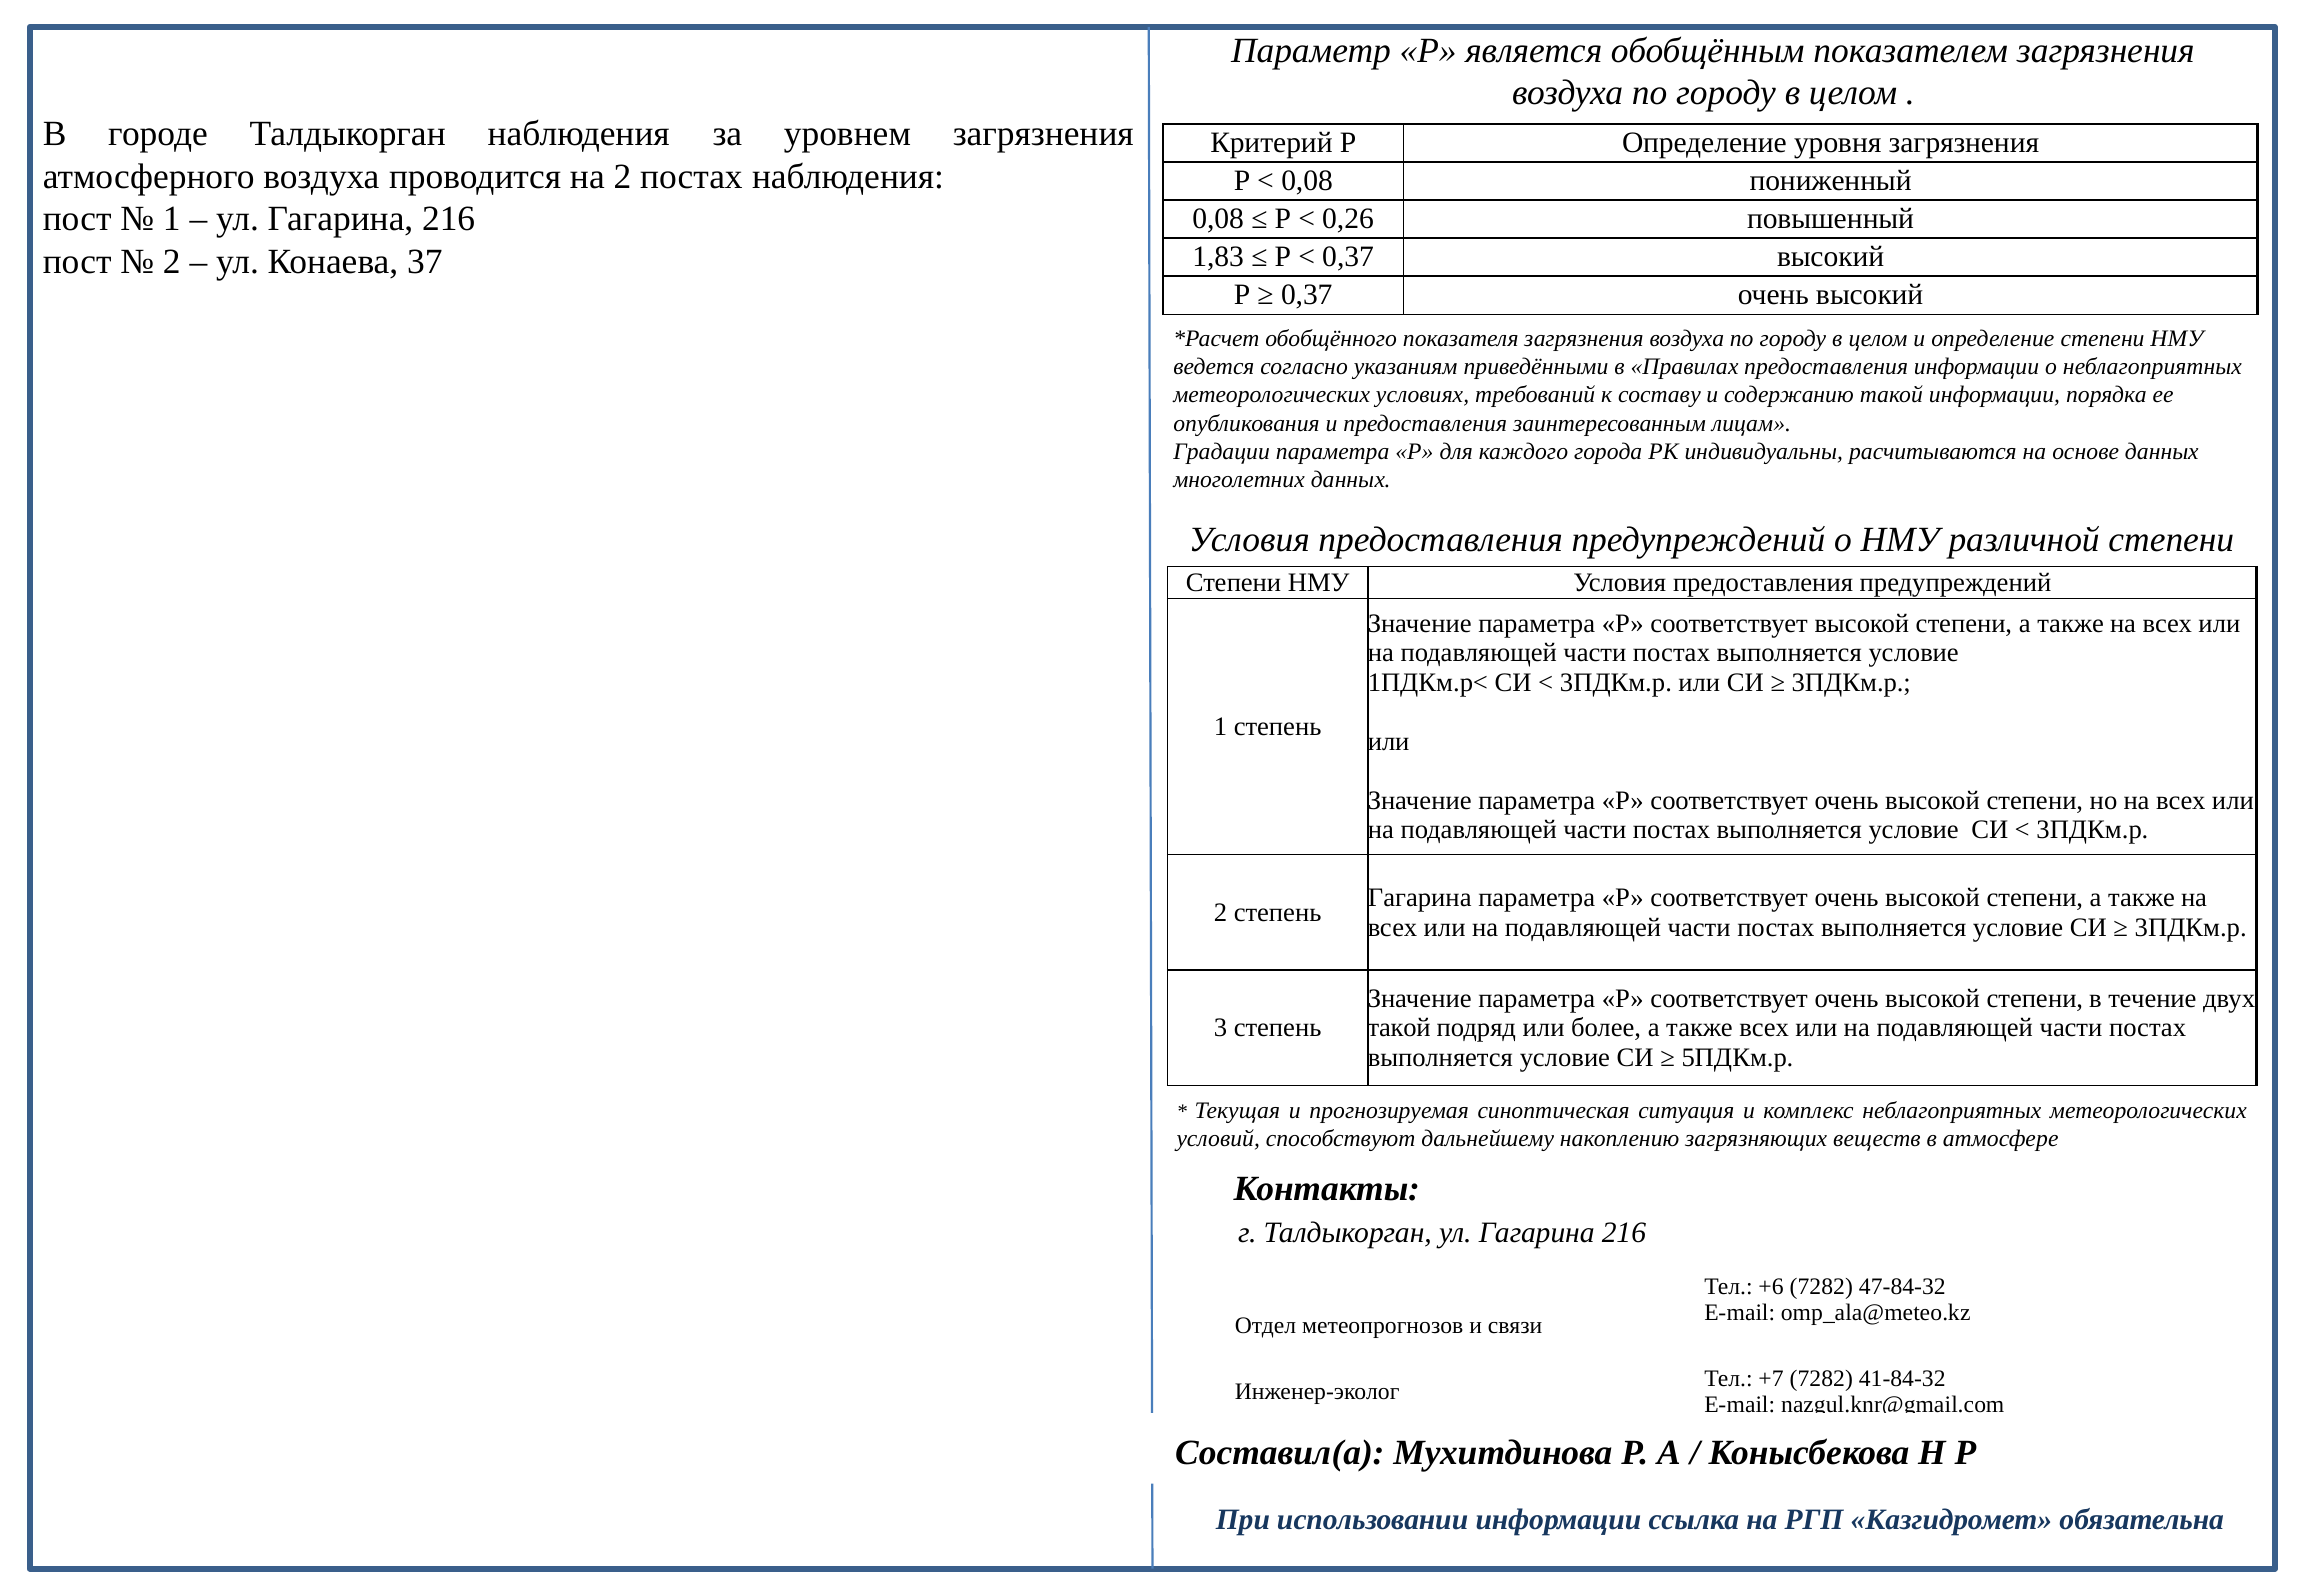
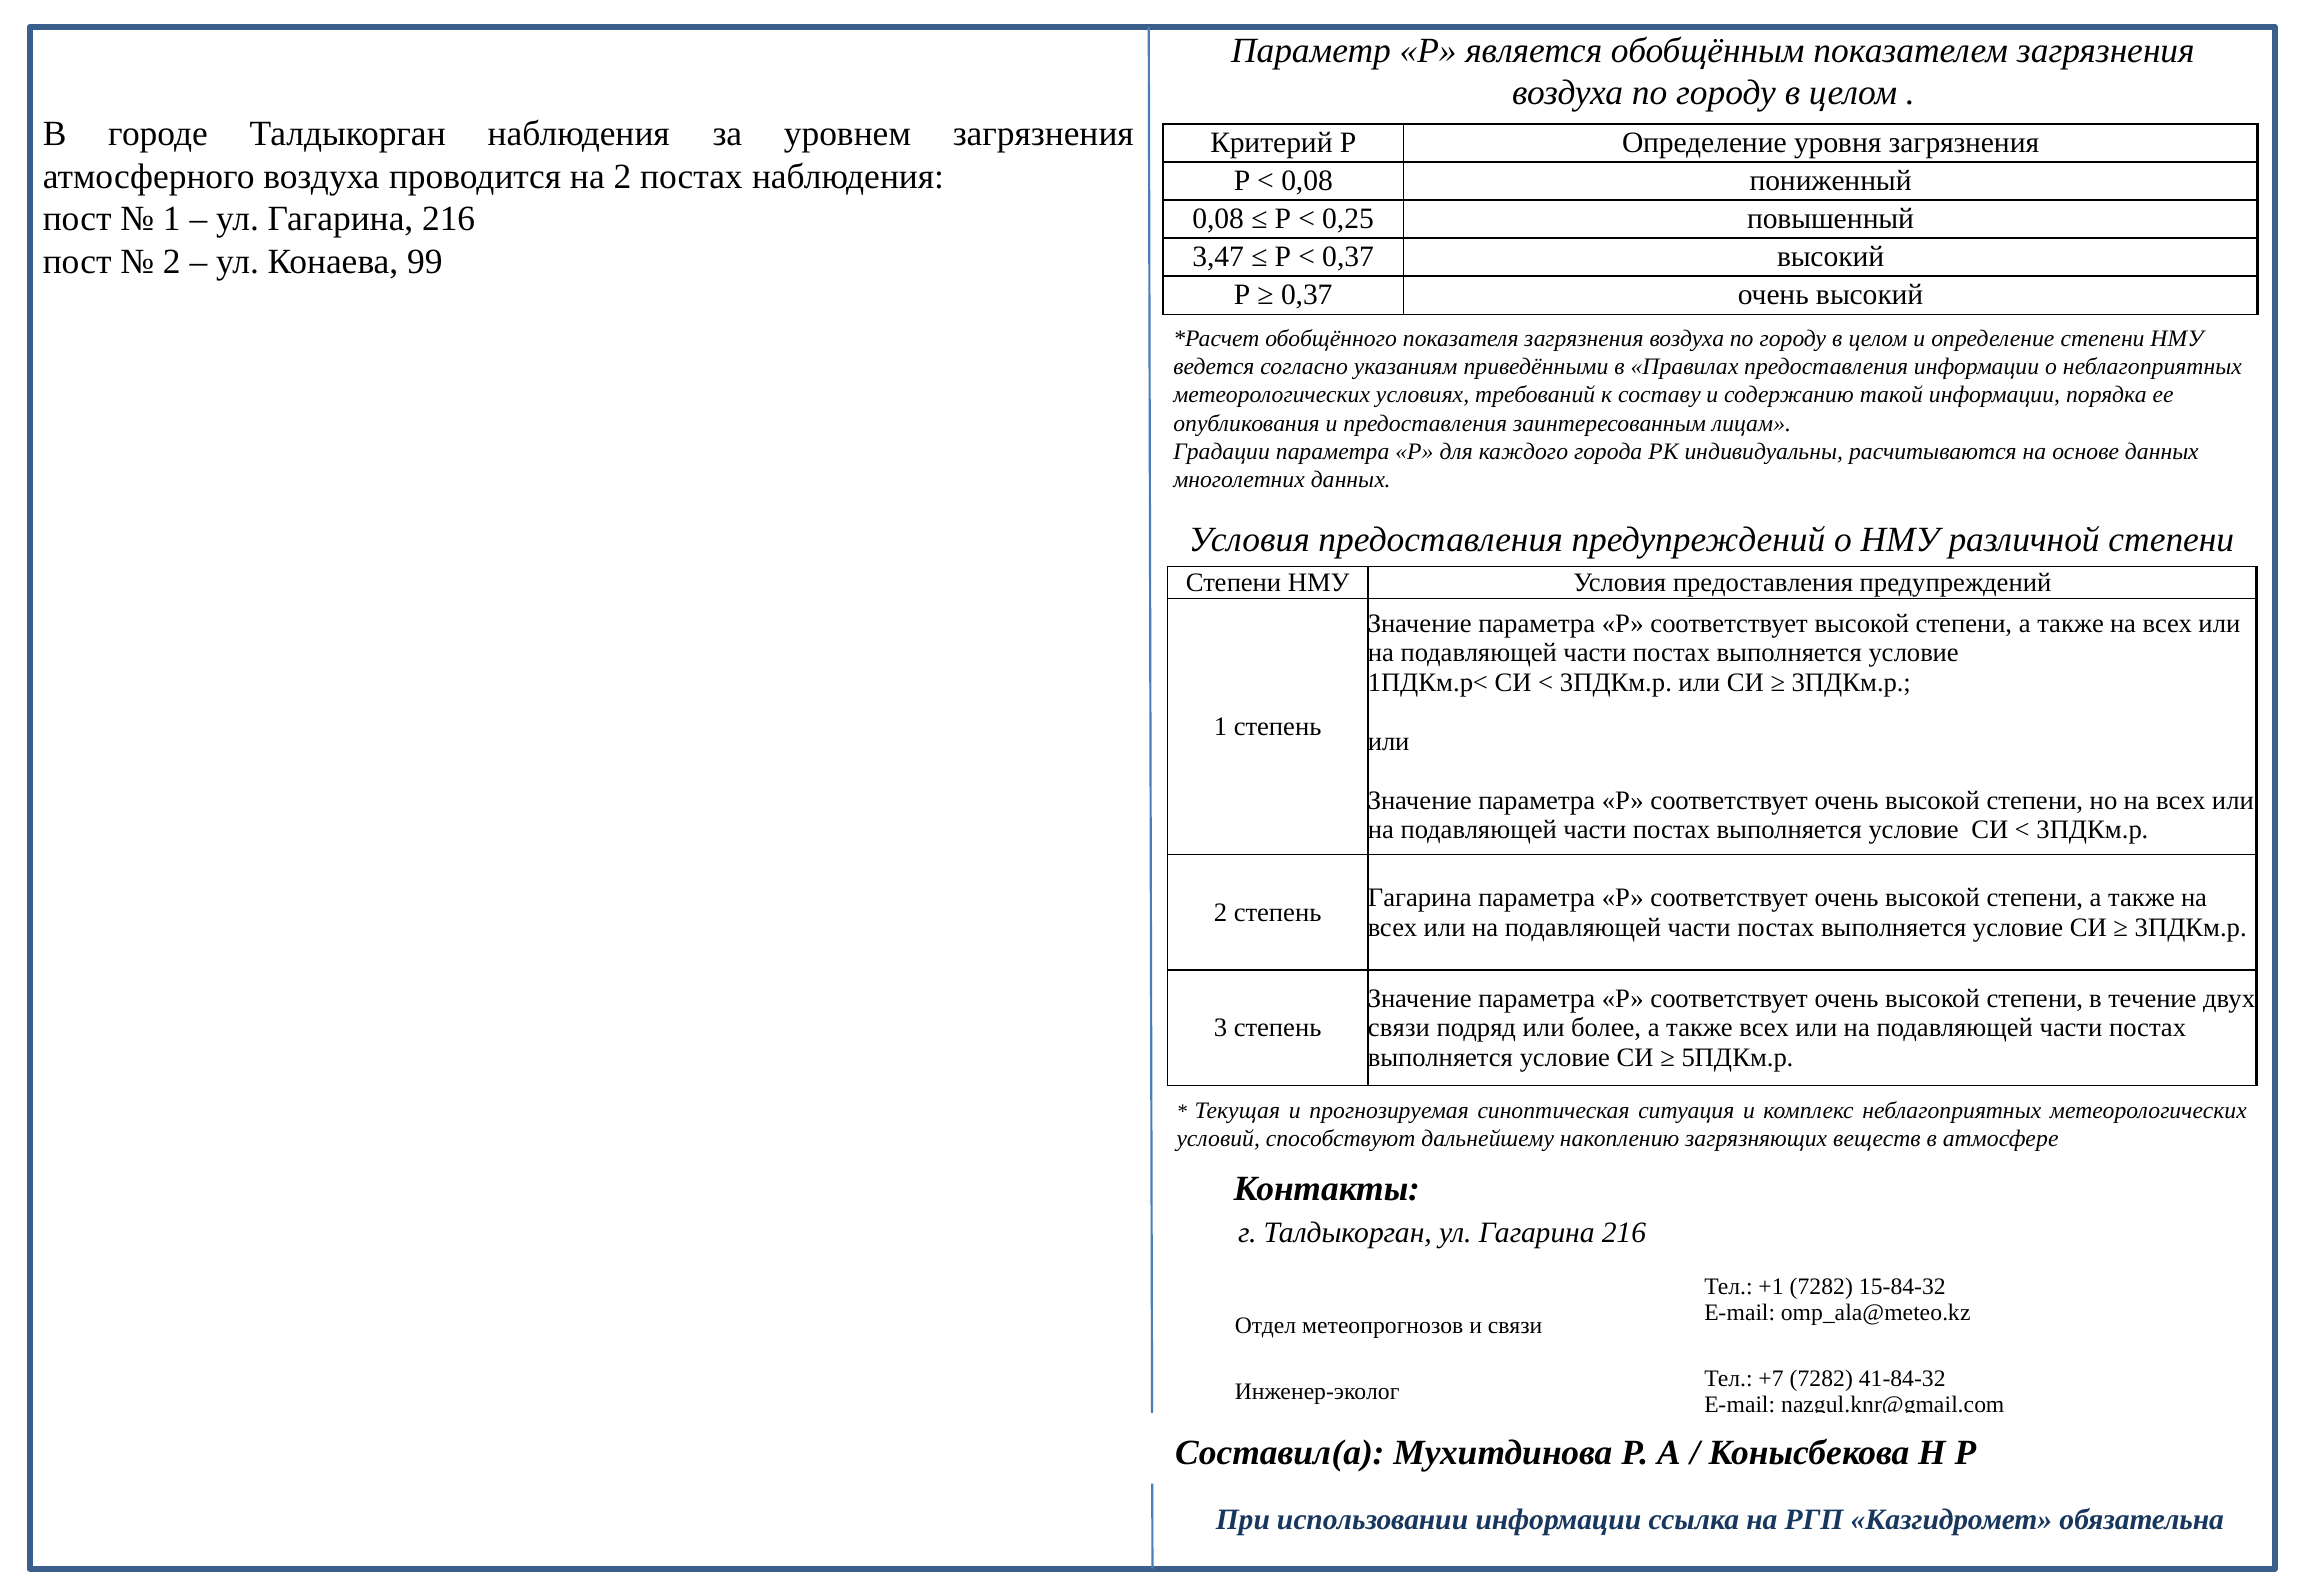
0,26: 0,26 -> 0,25 (1348, 219)
1,83: 1,83 -> 3,47 (1218, 257)
37: 37 -> 99 (425, 262)
такой: такой -> связи (1399, 1028)
+6: +6 -> +1 (1771, 1286)
47-84-32: 47-84-32 -> 15-84-32 (1902, 1286)
